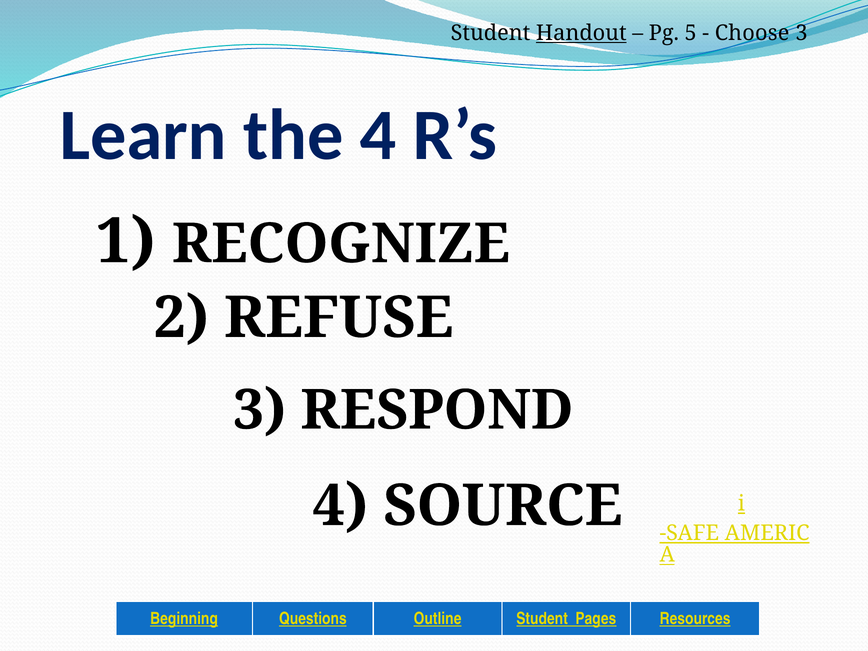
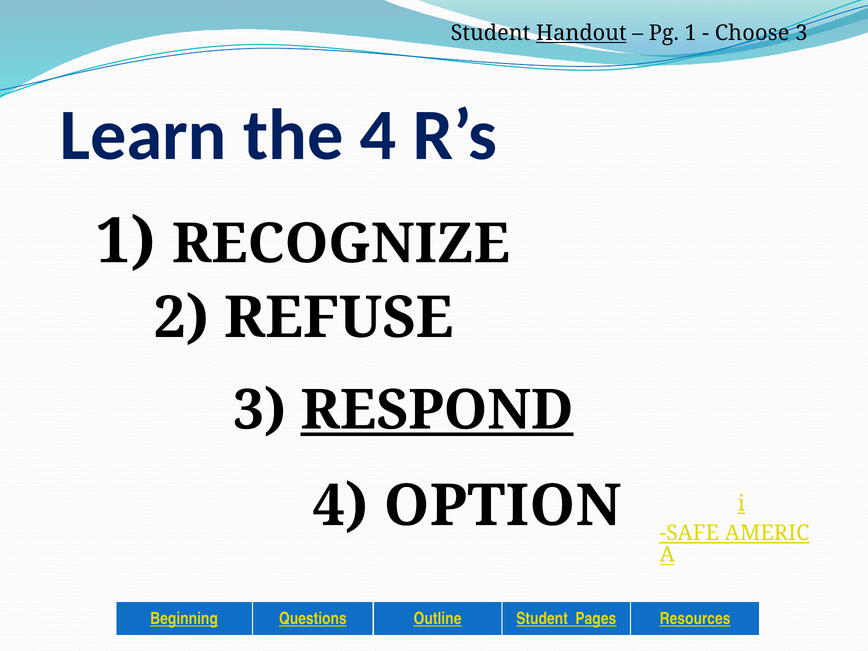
Pg 5: 5 -> 1 (691, 33)
RESPOND underline: none -> present (437, 410)
SOURCE: SOURCE -> OPTION (503, 506)
